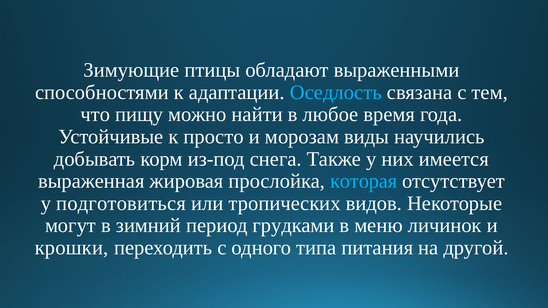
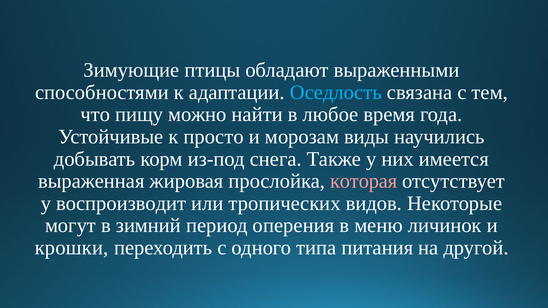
которая colour: light blue -> pink (364, 181)
подготовиться: подготовиться -> воспроизводит (121, 203)
грудками: грудками -> оперения (293, 226)
